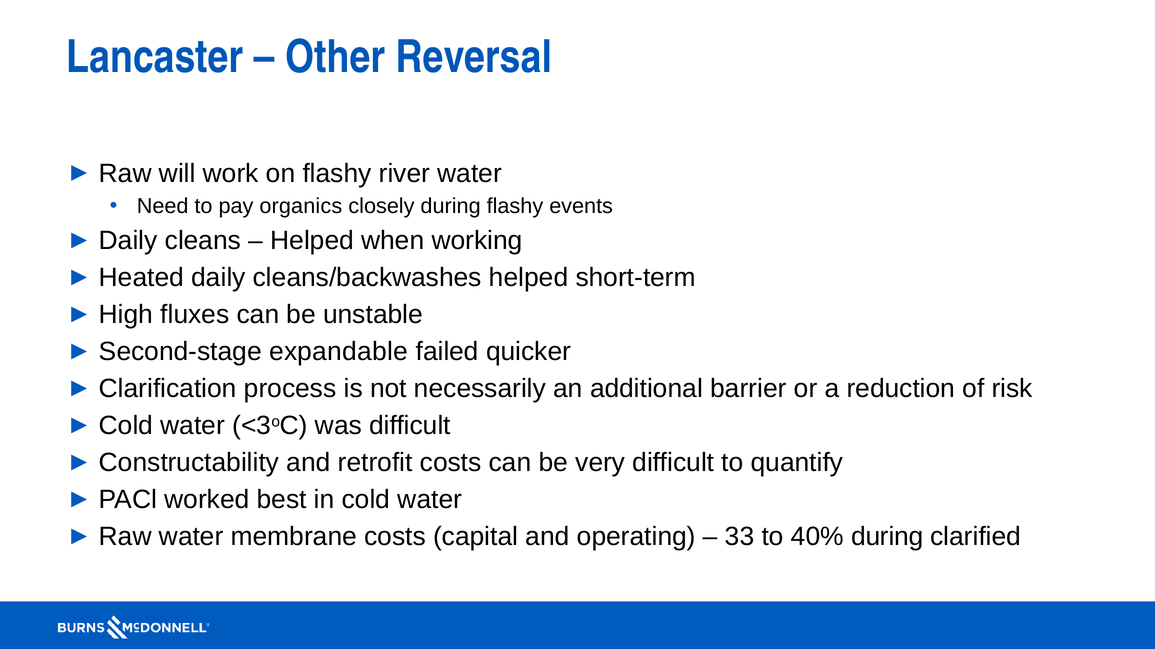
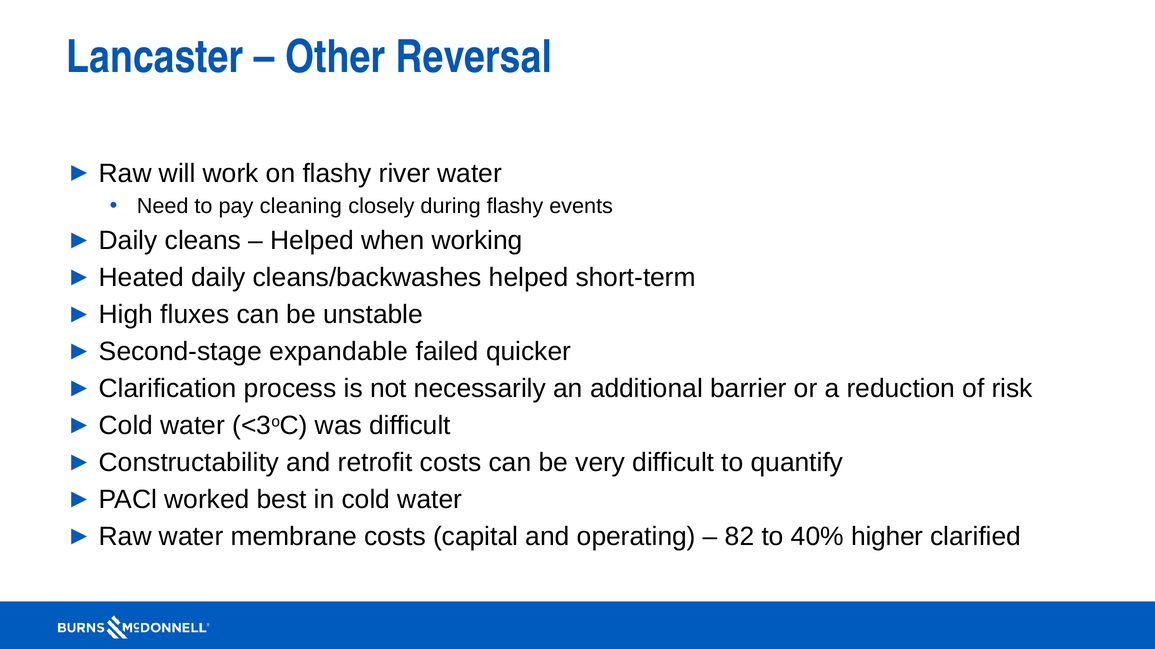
organics: organics -> cleaning (301, 207)
33: 33 -> 82 (740, 537)
40% during: during -> higher (887, 537)
